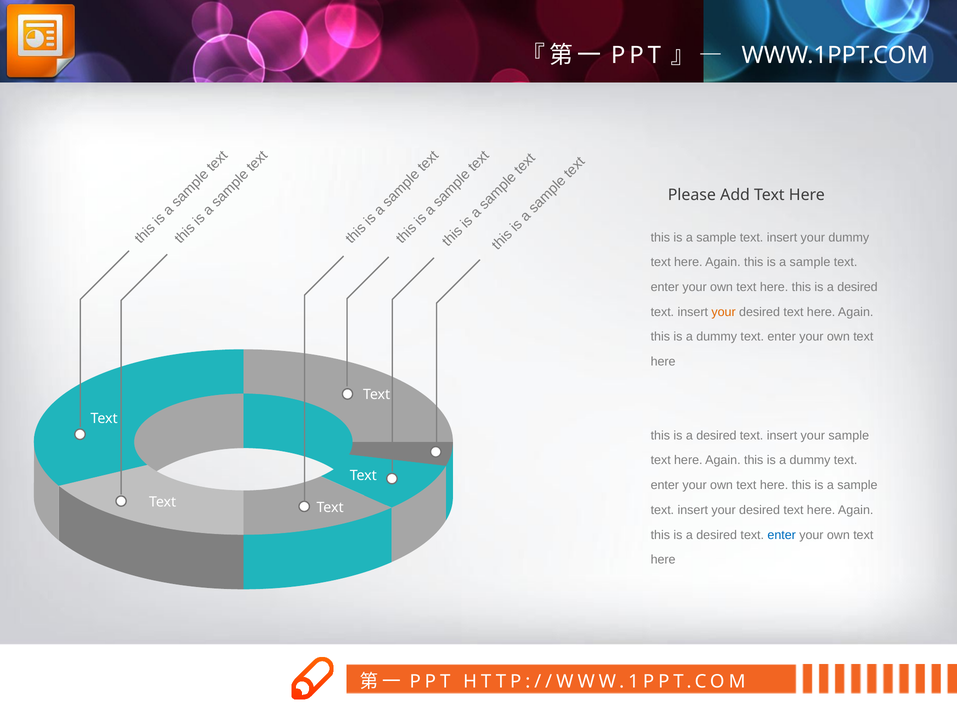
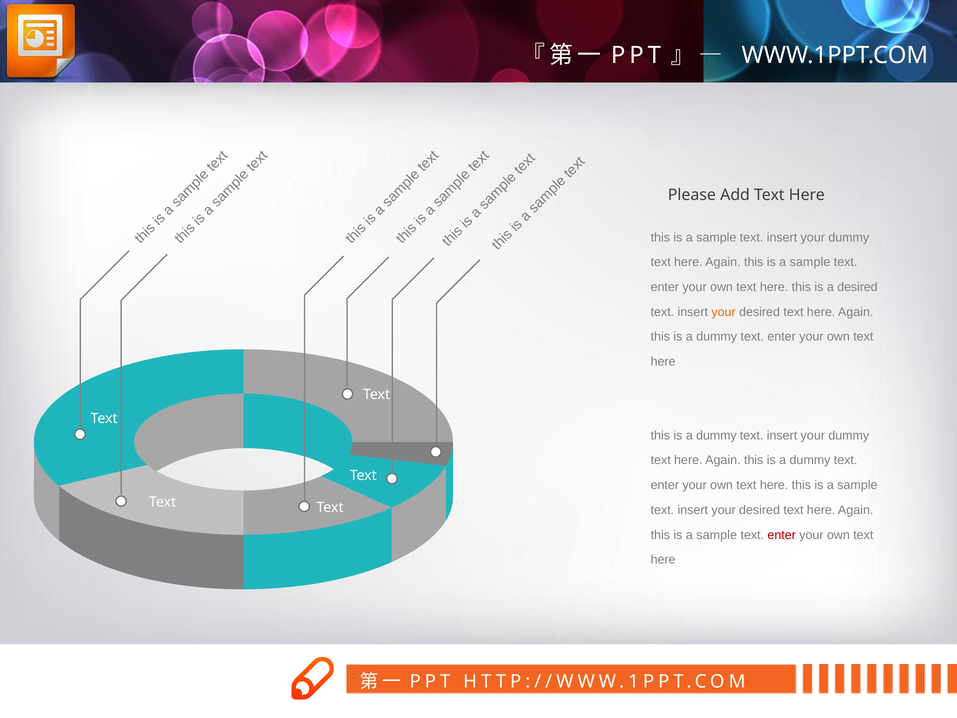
desired: desired -> dummy (716, 435)
sample: sample -> dummy (849, 435)
desired: desired -> sample (717, 535)
enter colour: blue -> red (782, 535)
